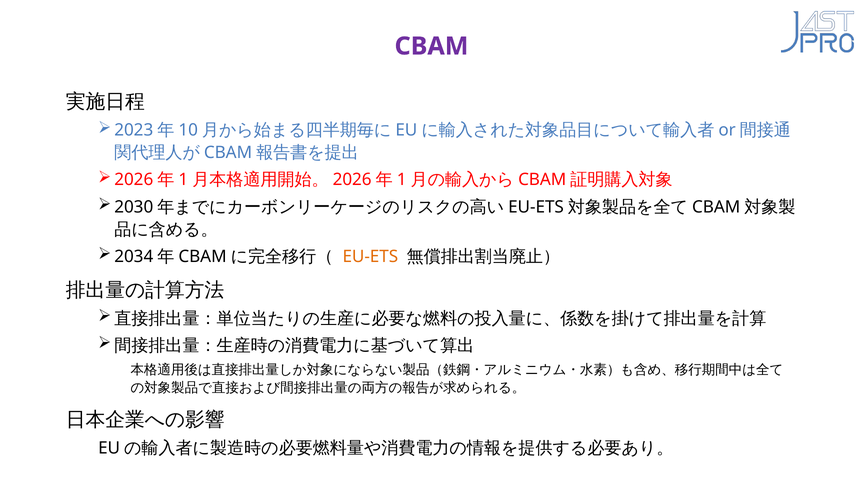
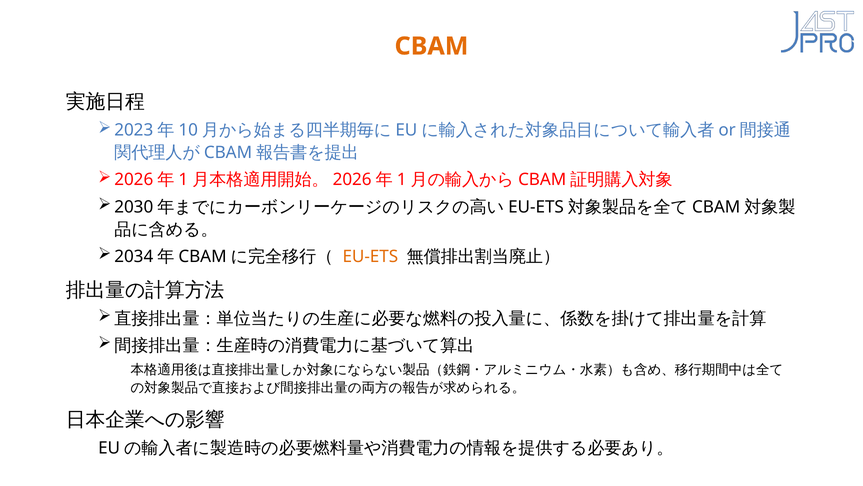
CBAM colour: purple -> orange (432, 46)
